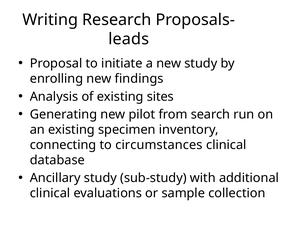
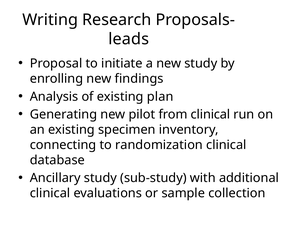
sites: sites -> plan (160, 97)
from search: search -> clinical (210, 115)
circumstances: circumstances -> randomization (159, 145)
